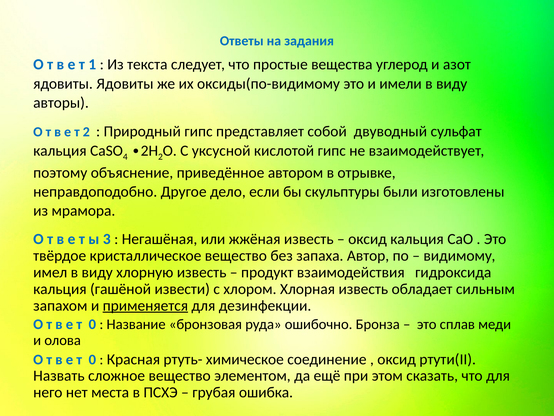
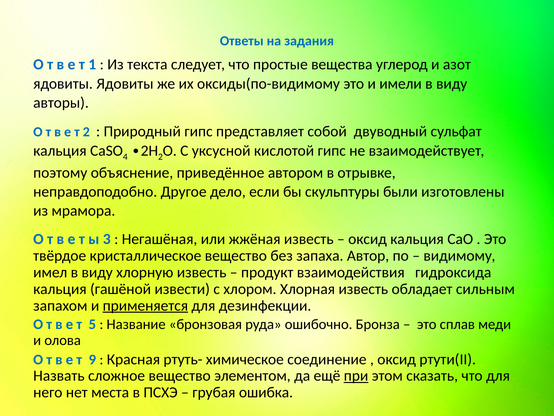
0: 0 -> 5 (92, 324)
0: 0 -> 9 (92, 359)
при underline: none -> present (356, 375)
